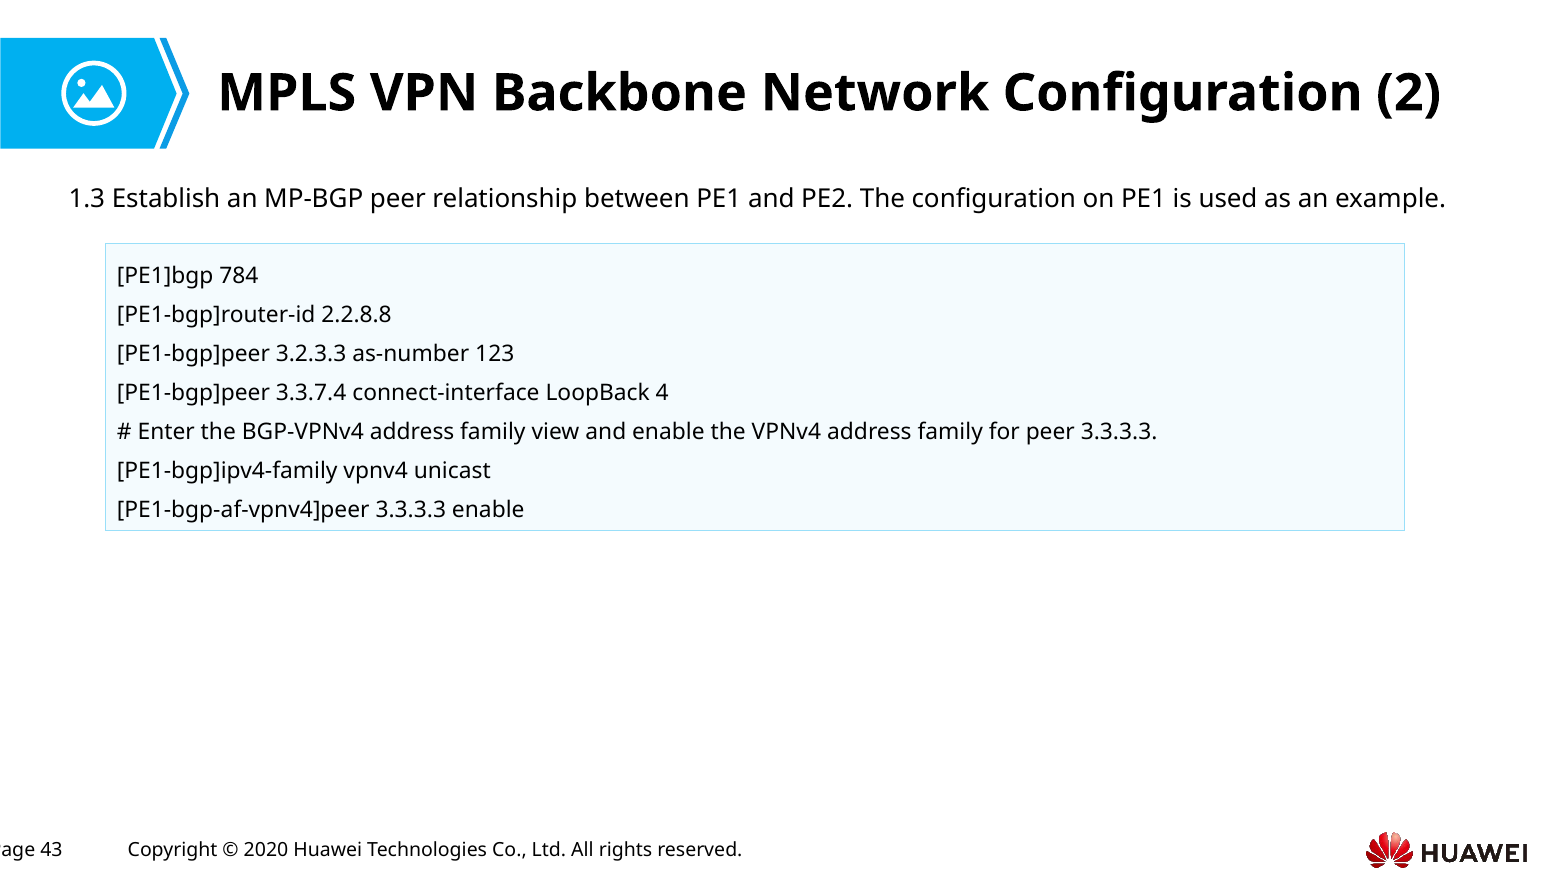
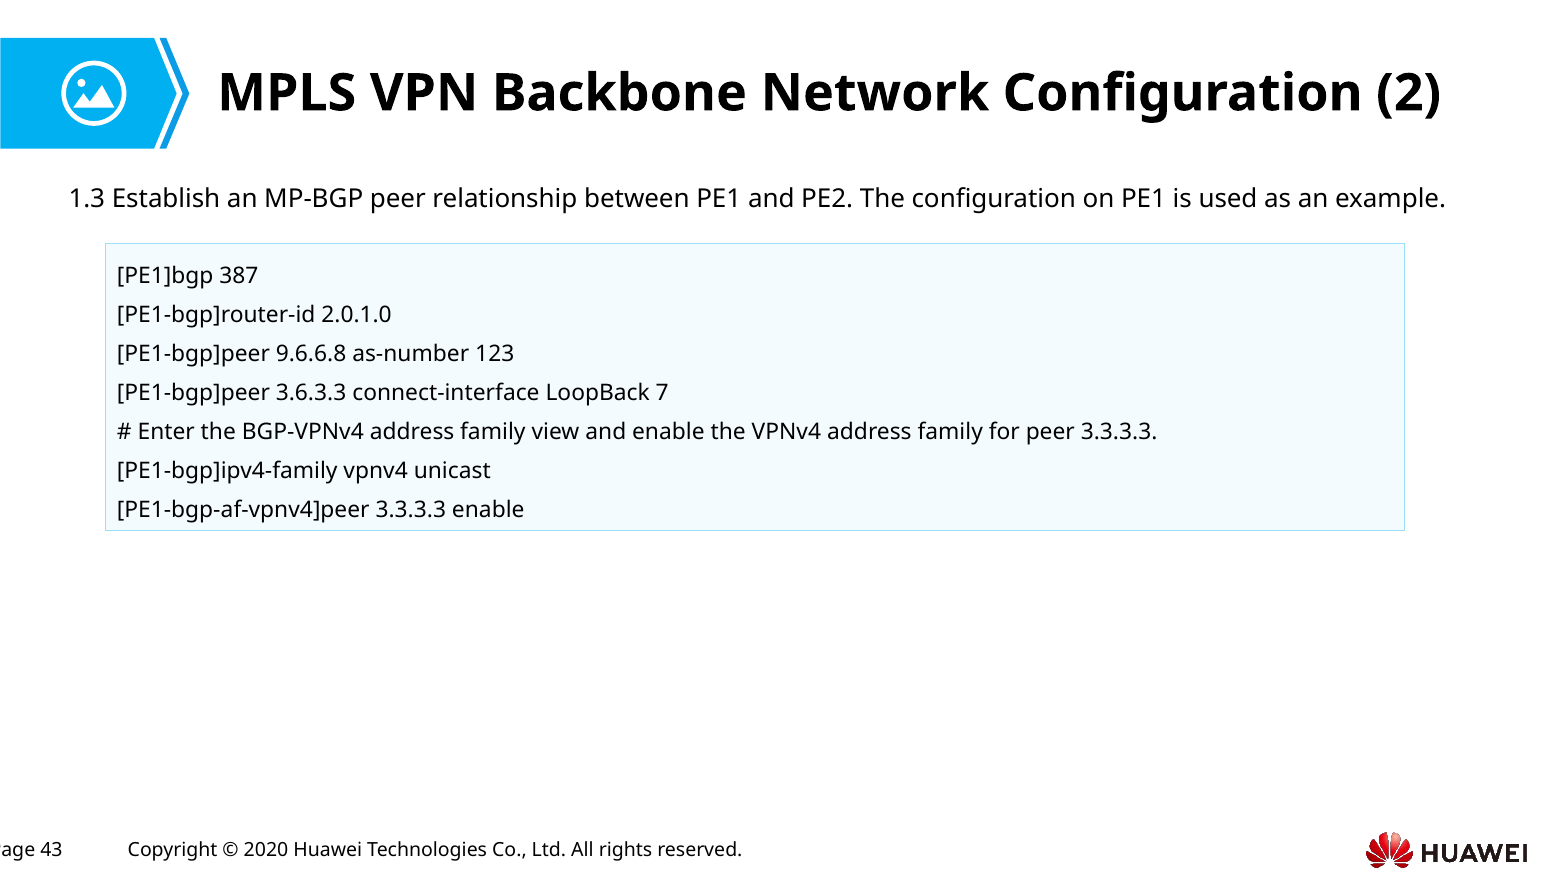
784: 784 -> 387 (239, 276)
2.2.8.8: 2.2.8.8 -> 2.0.1.0 (357, 315)
3.2.3.3: 3.2.3.3 -> 9.6.6.8 (311, 354)
3.3.7.4: 3.3.7.4 -> 3.6.3.3 (311, 393)
4: 4 -> 7 (662, 393)
